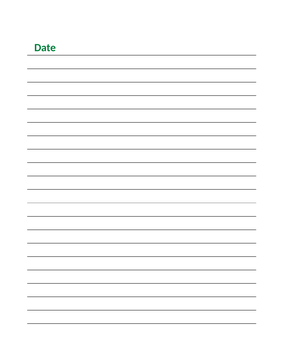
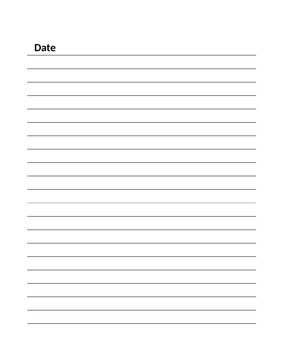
Date colour: green -> black (45, 48)
